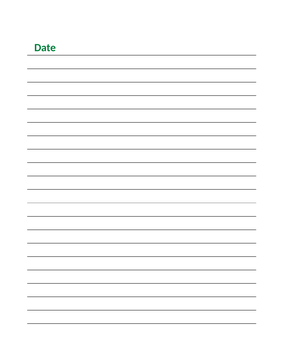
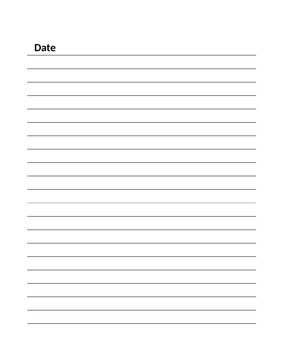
Date colour: green -> black (45, 48)
